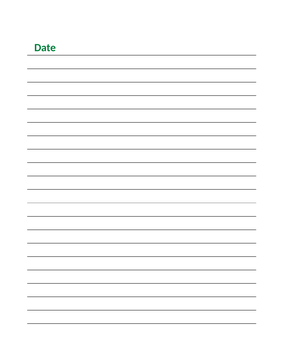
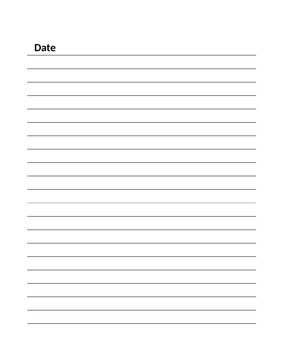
Date colour: green -> black (45, 48)
